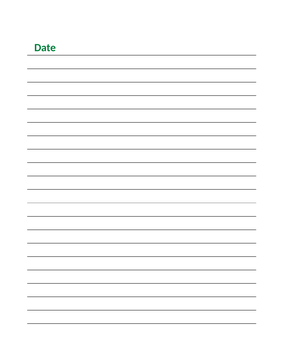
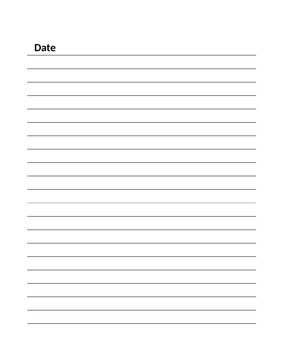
Date colour: green -> black (45, 48)
